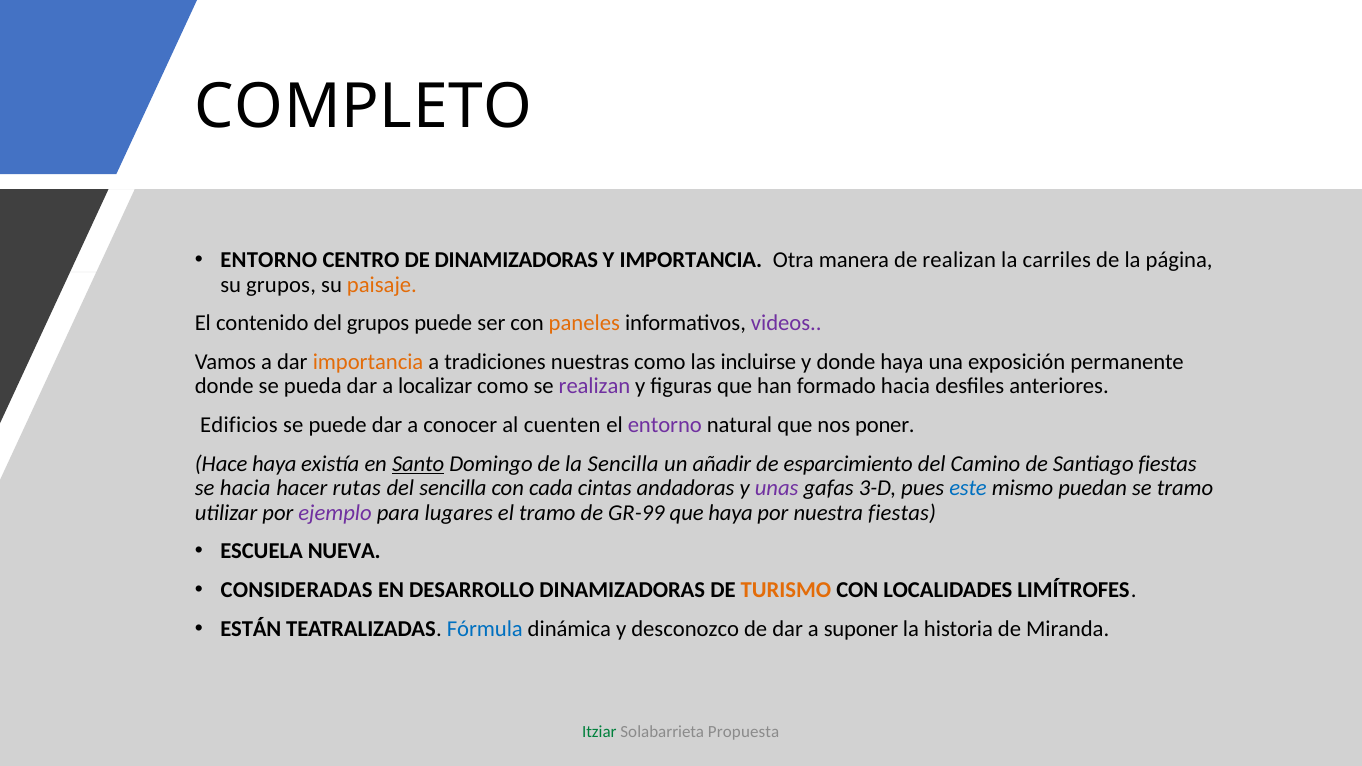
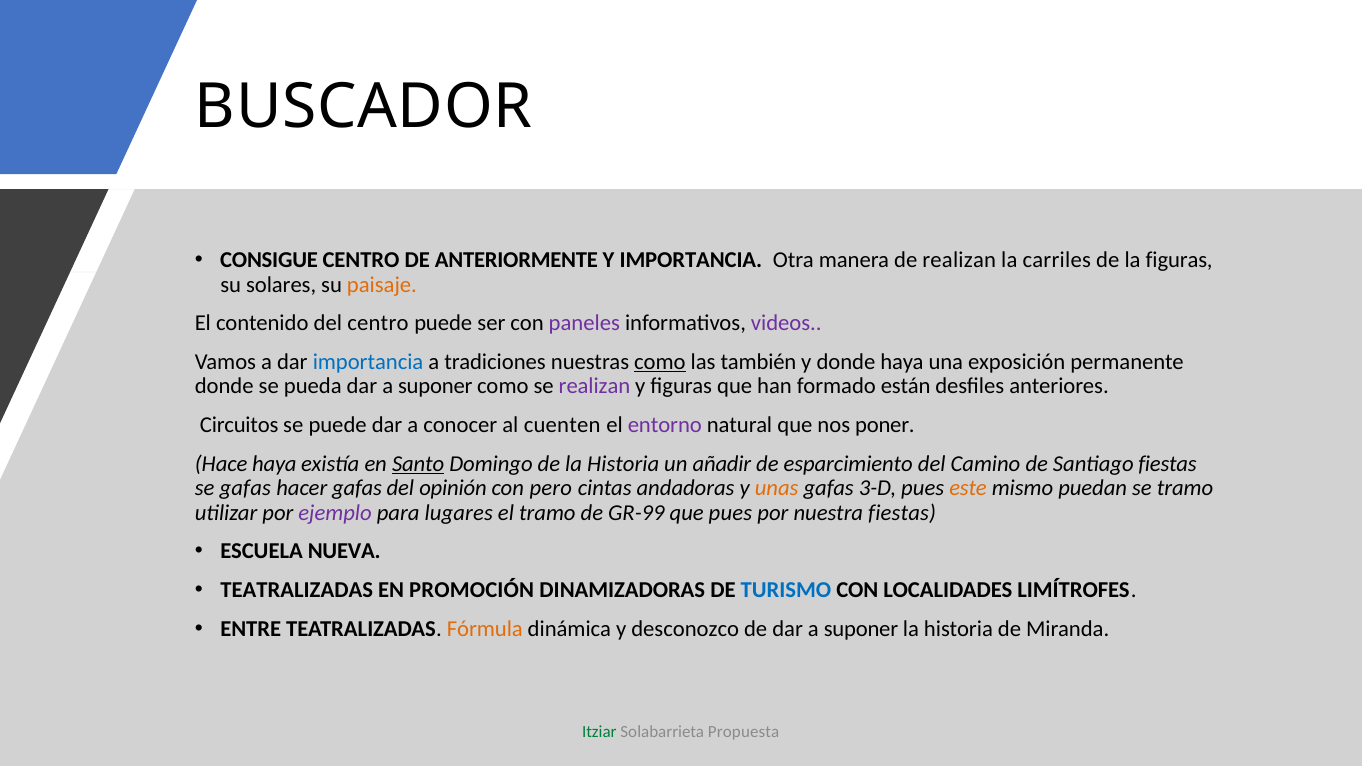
COMPLETO: COMPLETO -> BUSCADOR (364, 107)
ENTORNO: ENTORNO -> CONSIGUE (269, 260)
DE DINAMIZADORAS: DINAMIZADORAS -> ANTERIORMENTE (516, 260)
la página: página -> figuras (1179, 260)
su grupos: grupos -> solares (281, 285)
del grupos: grupos -> centro (378, 323)
paneles colour: orange -> purple (584, 323)
importancia colour: orange -> blue (368, 362)
como underline: none -> present (660, 362)
incluirse: incluirse -> también (758, 362)
pueda dar a localizar: localizar -> suponer (435, 387)
formado hacia: hacia -> están (906, 387)
Edificios: Edificios -> Circuitos (239, 425)
de la Sencilla: Sencilla -> Historia (623, 464)
se hacia: hacia -> gafas (245, 488)
hacer rutas: rutas -> gafas (357, 488)
del sencilla: sencilla -> opinión (453, 488)
cada: cada -> pero (551, 488)
unas colour: purple -> orange (777, 488)
este colour: blue -> orange (968, 488)
que haya: haya -> pues (730, 513)
CONSIDERADAS: CONSIDERADAS -> TEATRALIZADAS (297, 590)
DESARROLLO: DESARROLLO -> PROMOCIÓN (472, 590)
TURISMO colour: orange -> blue (786, 590)
ESTÁN: ESTÁN -> ENTRE (251, 629)
Fórmula colour: blue -> orange (485, 629)
